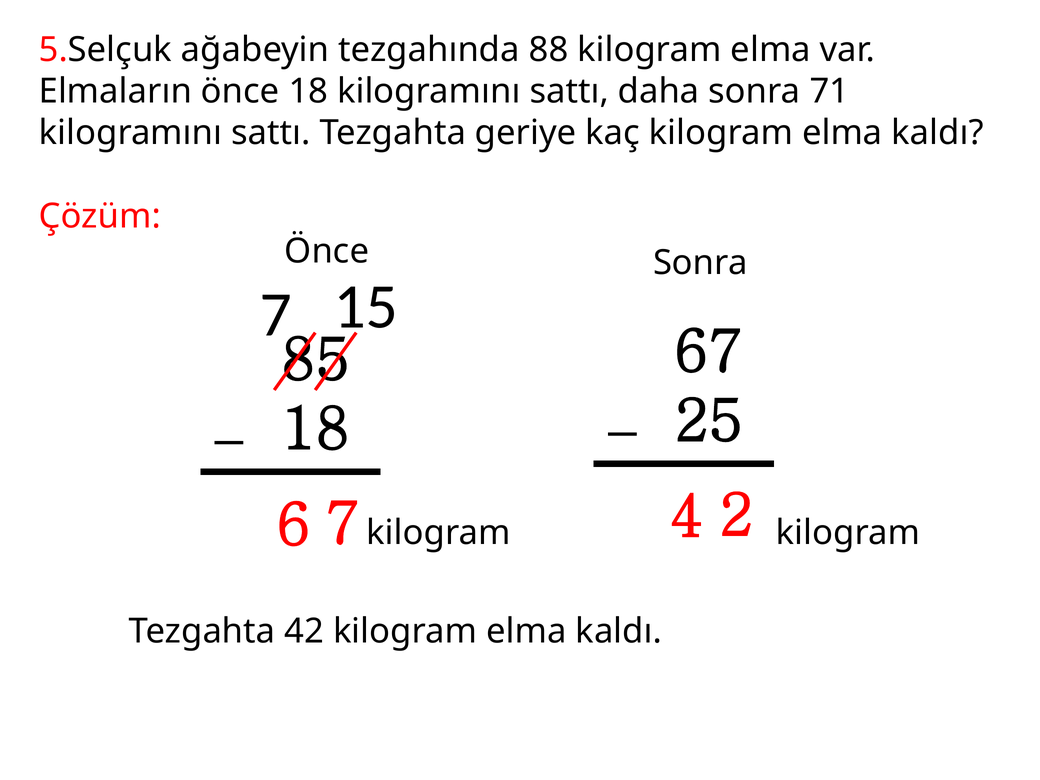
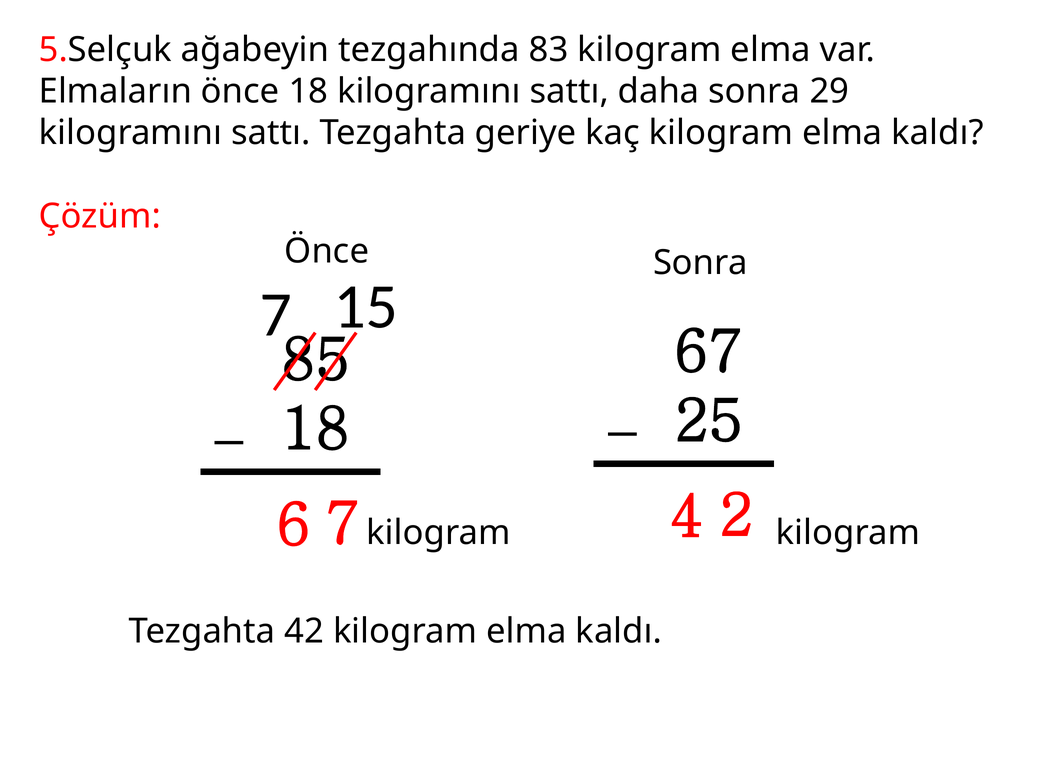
88: 88 -> 83 (549, 50)
71: 71 -> 29 (829, 91)
